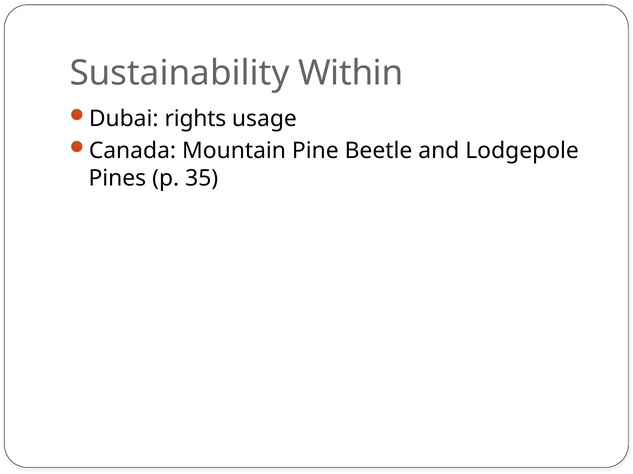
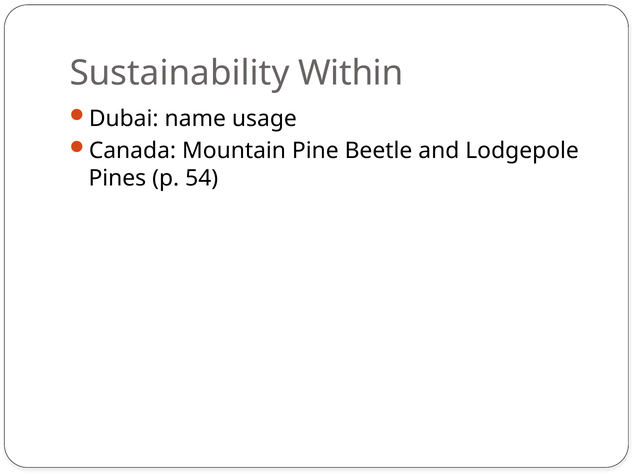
rights: rights -> name (195, 119)
35: 35 -> 54 (202, 179)
